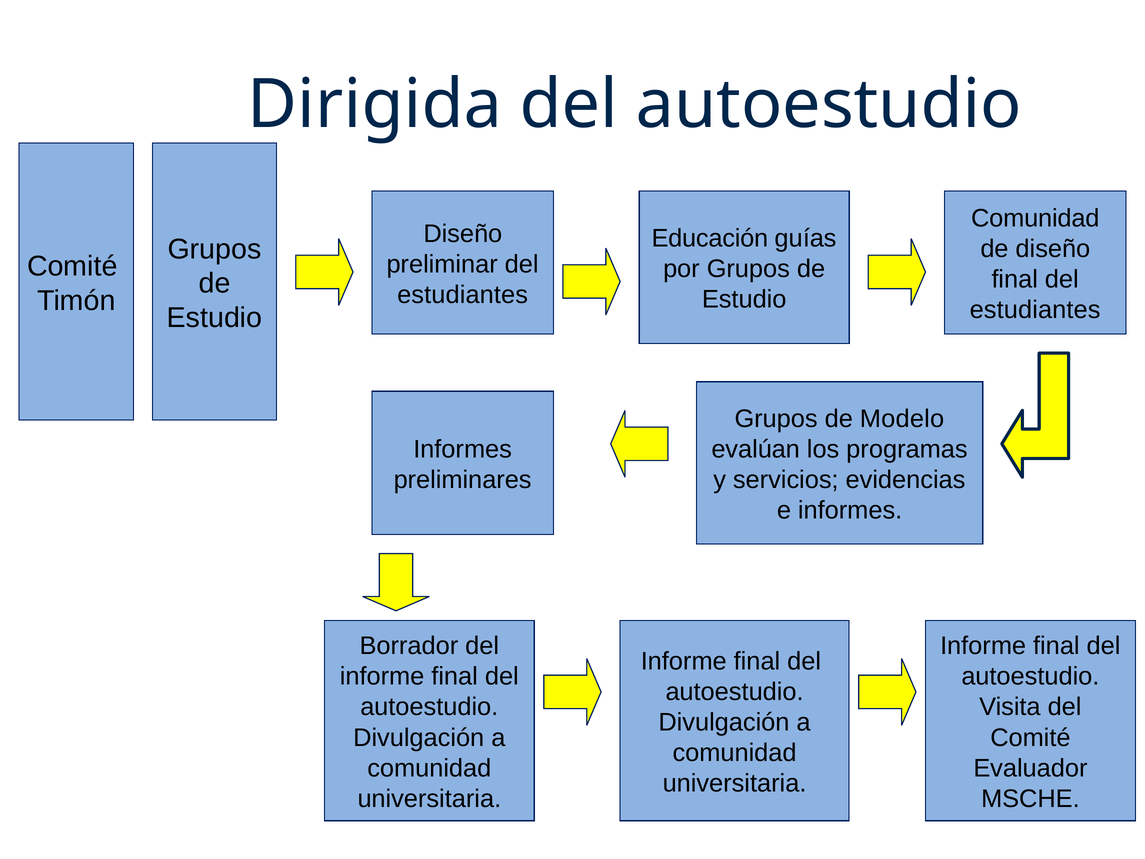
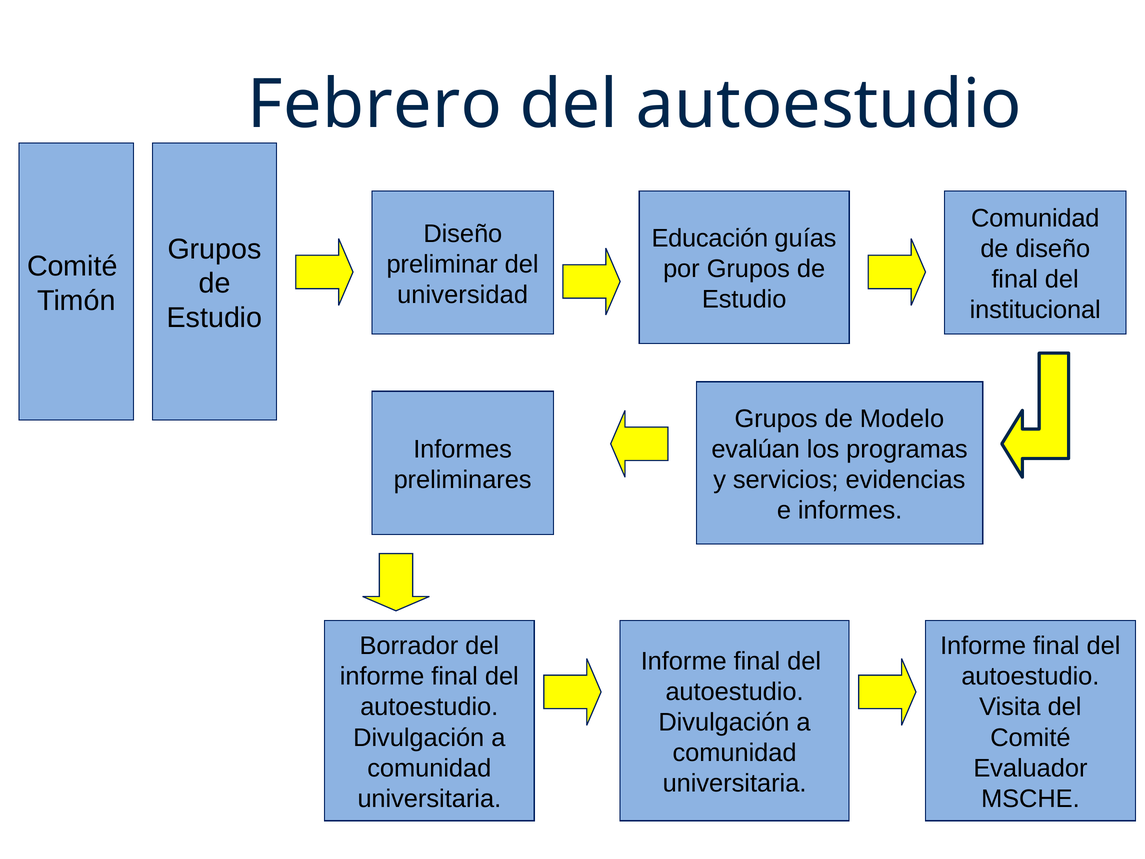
Dirigida: Dirigida -> Febrero (375, 105)
estudiantes: estudiantes -> universidad (463, 295)
estudiantes: estudiantes -> institucional (1035, 310)
